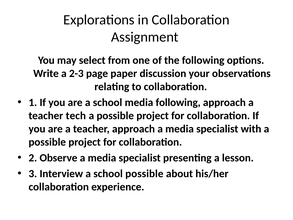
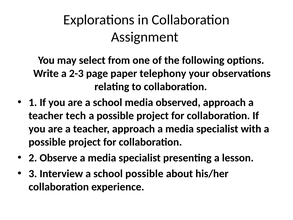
discussion: discussion -> telephony (163, 73)
media following: following -> observed (178, 102)
